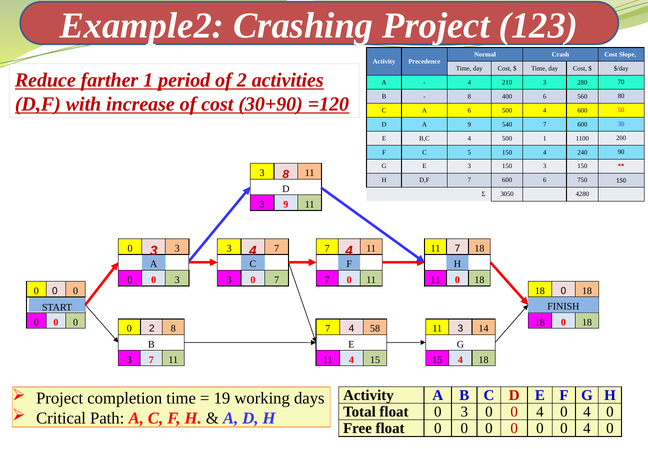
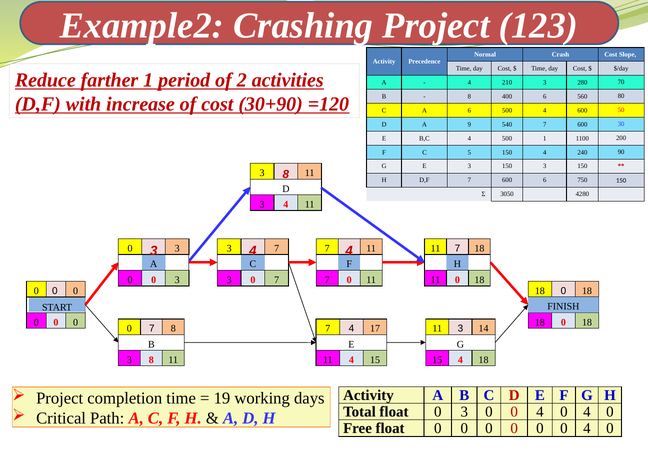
9: 9 -> 4 (286, 204)
2: 2 -> 7 (152, 328)
58: 58 -> 17 (375, 328)
7: 7 -> 8 (151, 360)
